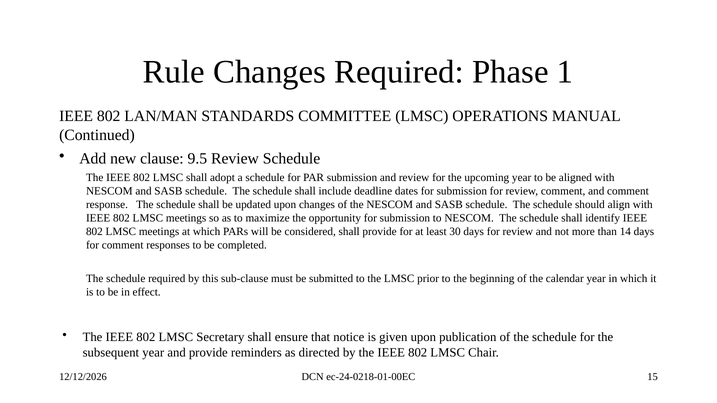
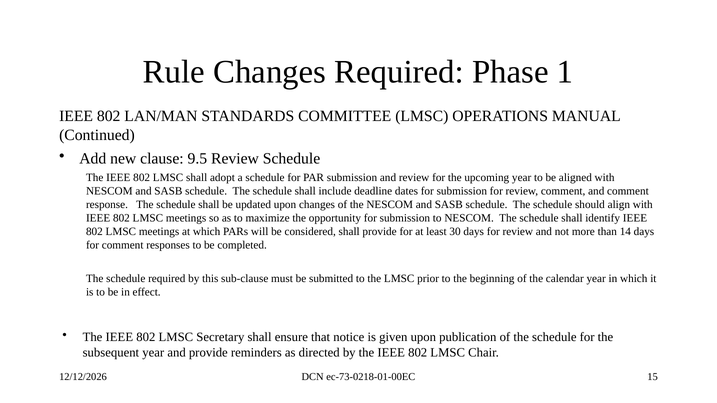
ec-24-0218-01-00EC: ec-24-0218-01-00EC -> ec-73-0218-01-00EC (371, 377)
